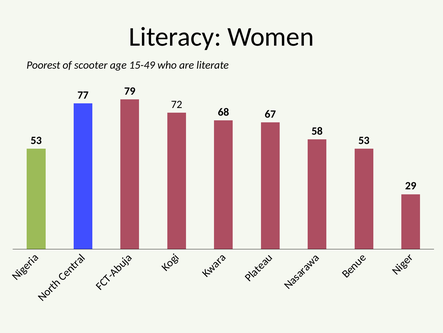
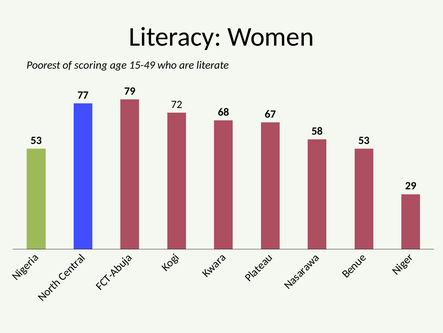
scooter: scooter -> scoring (91, 65)
